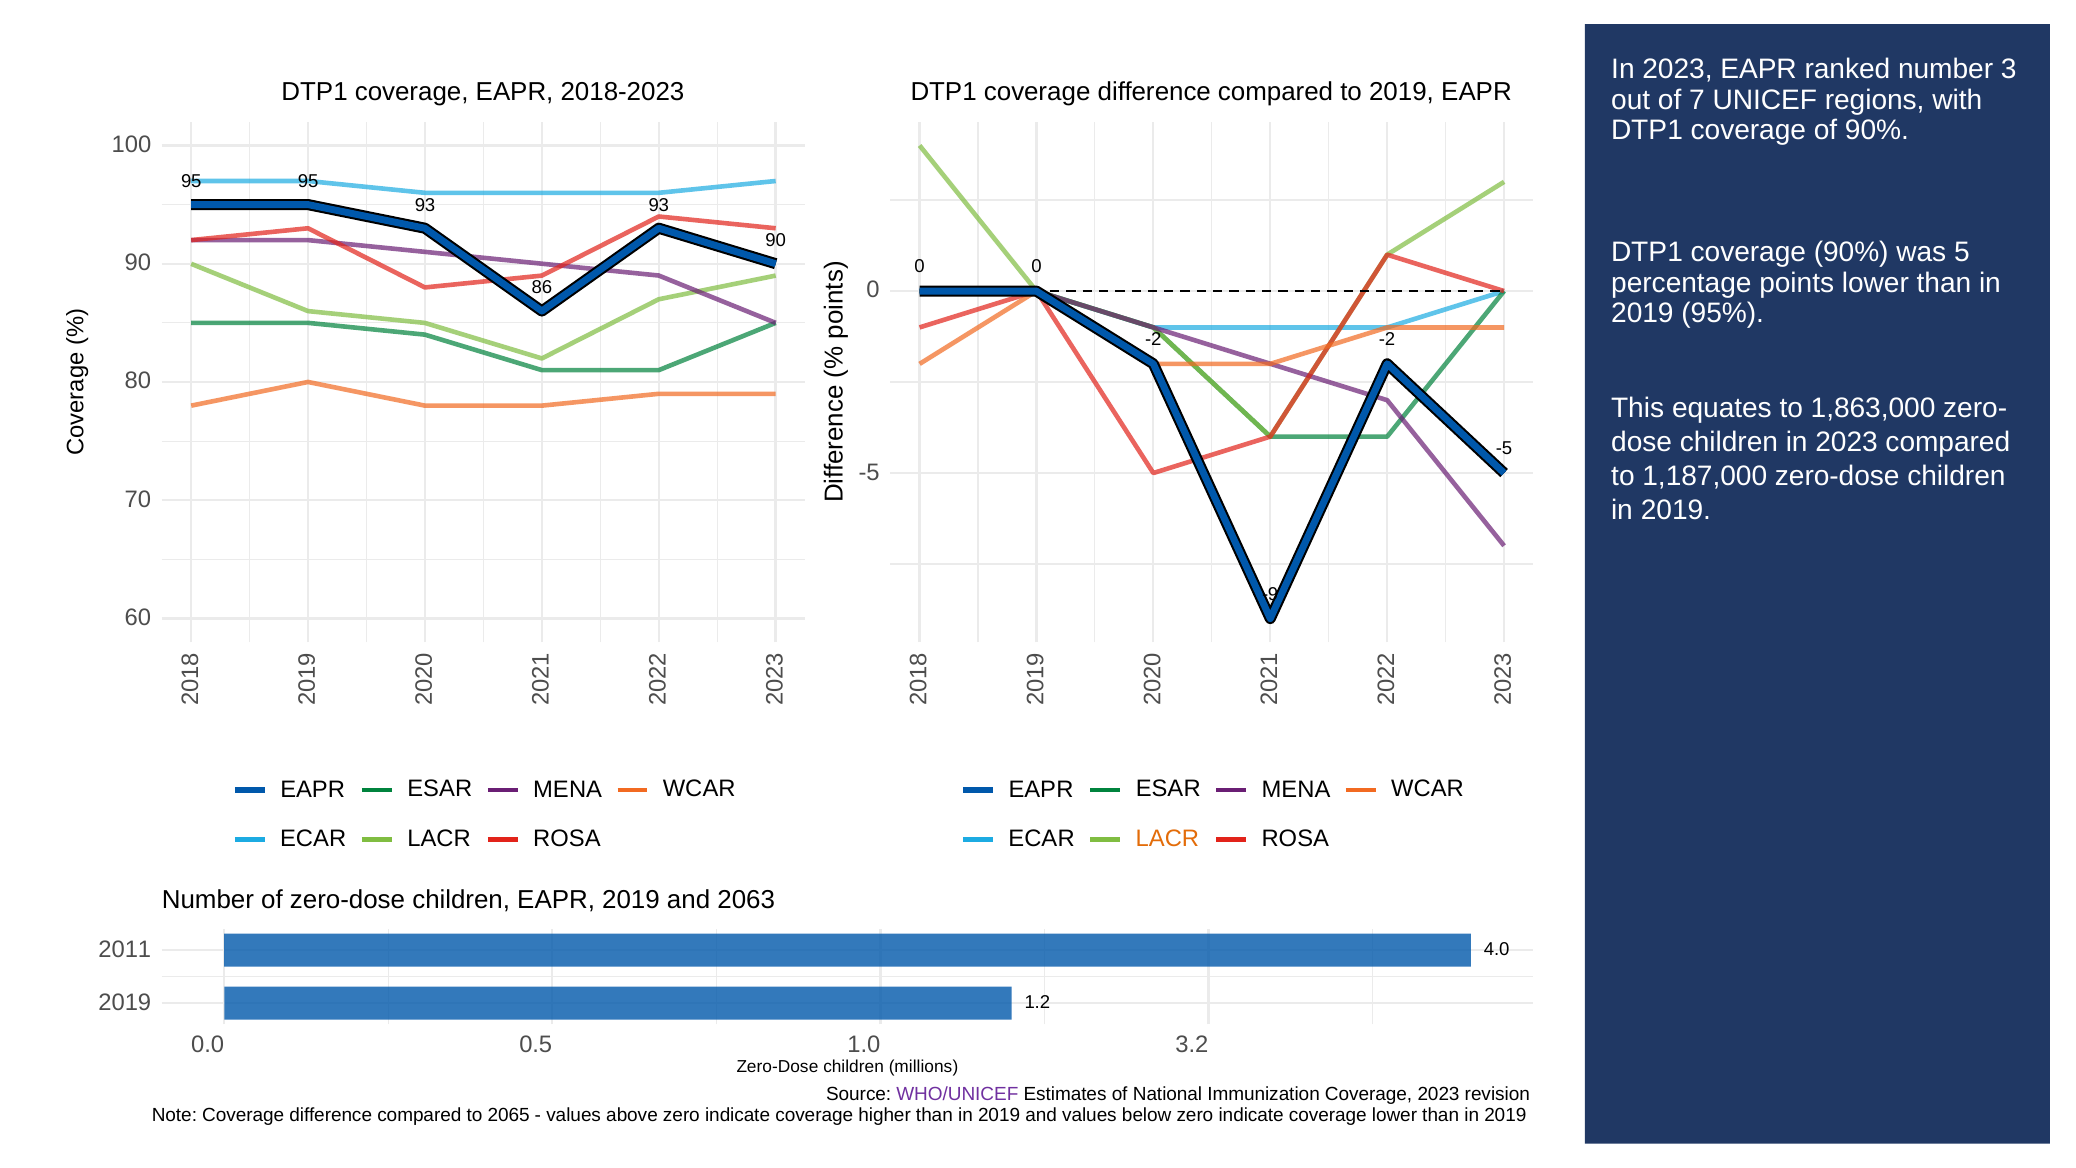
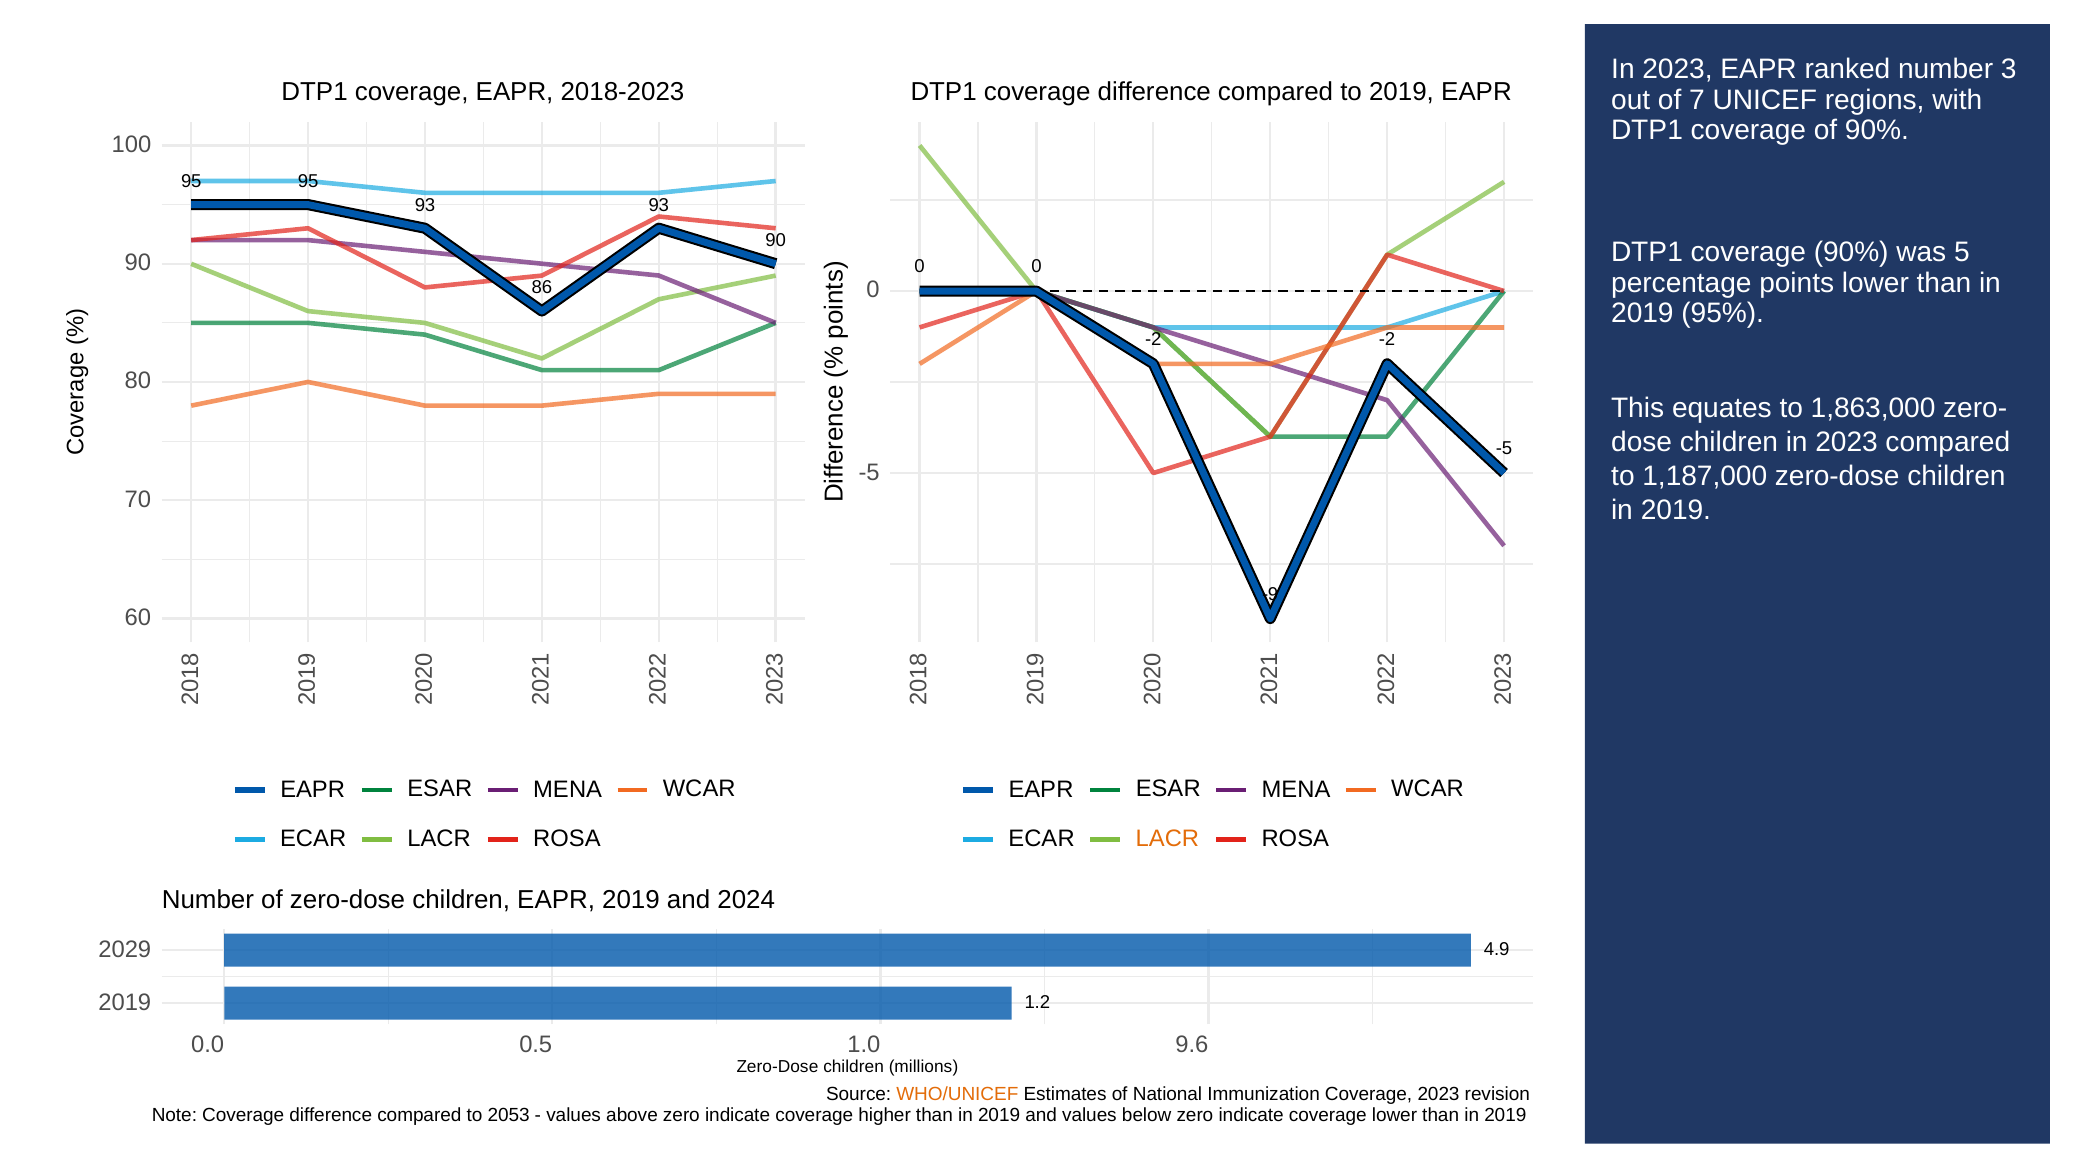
2063: 2063 -> 2024 (746, 900)
2011: 2011 -> 2029 (125, 949)
4.0: 4.0 -> 4.9 (1497, 949)
3.2: 3.2 -> 9.6 (1192, 1045)
WHO/UNICEF colour: purple -> orange (957, 1094)
2065: 2065 -> 2053 (509, 1115)
